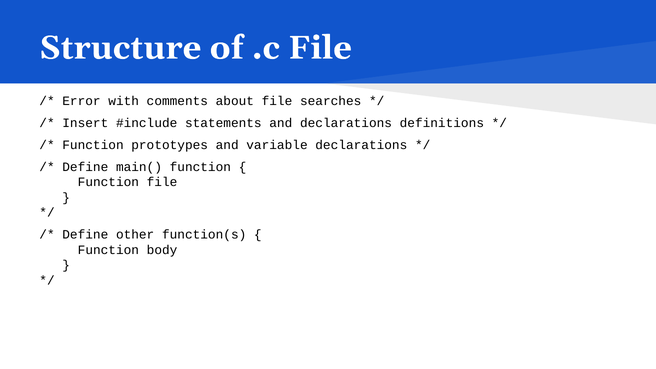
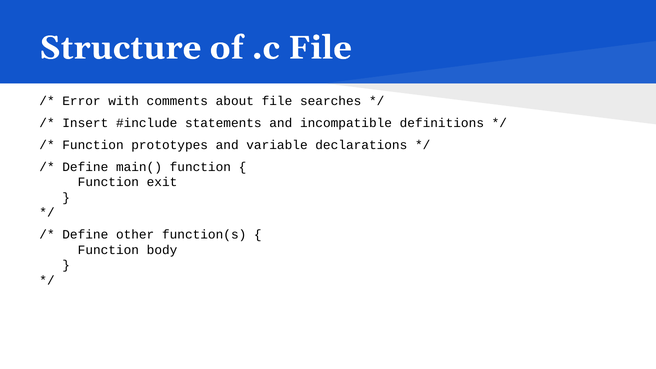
and declarations: declarations -> incompatible (346, 123)
Function file: file -> exit (162, 182)
